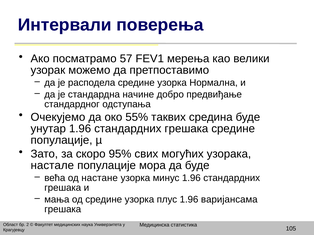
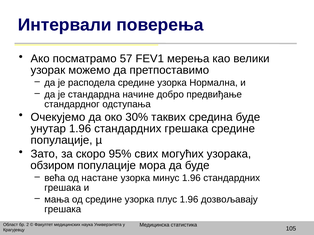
55%: 55% -> 30% (137, 117)
настале: настале -> обзиром (52, 166)
варијансама: варијансама -> дозвољавају (229, 200)
